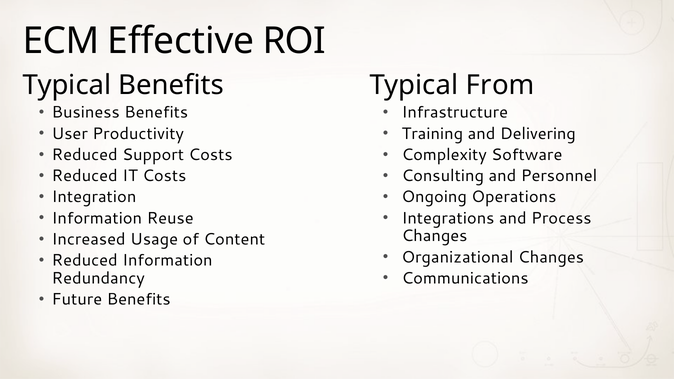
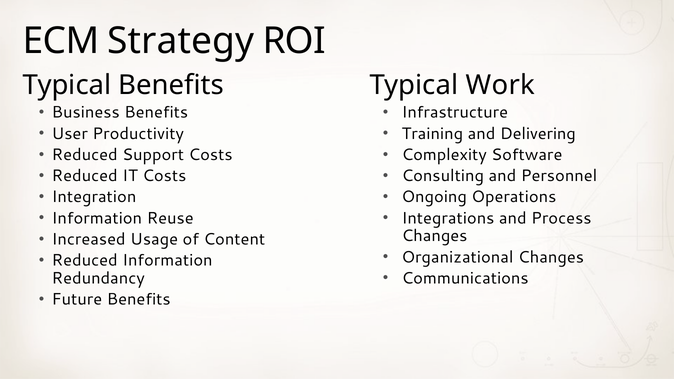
Effective: Effective -> Strategy (181, 41)
From: From -> Work (500, 85)
